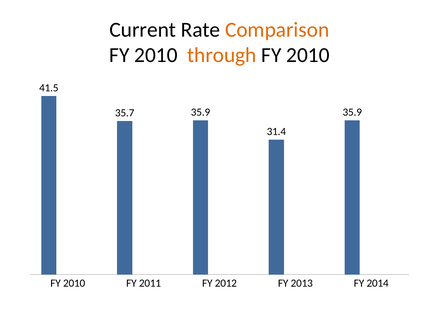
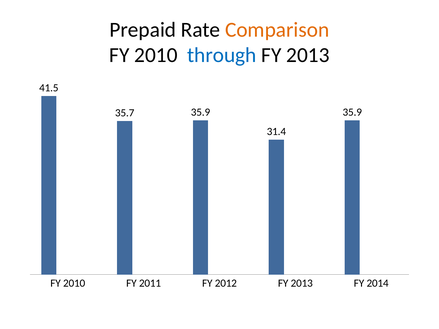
Current: Current -> Prepaid (143, 30)
through colour: orange -> blue (222, 55)
2010: 2010 -> 2013 (308, 55)
